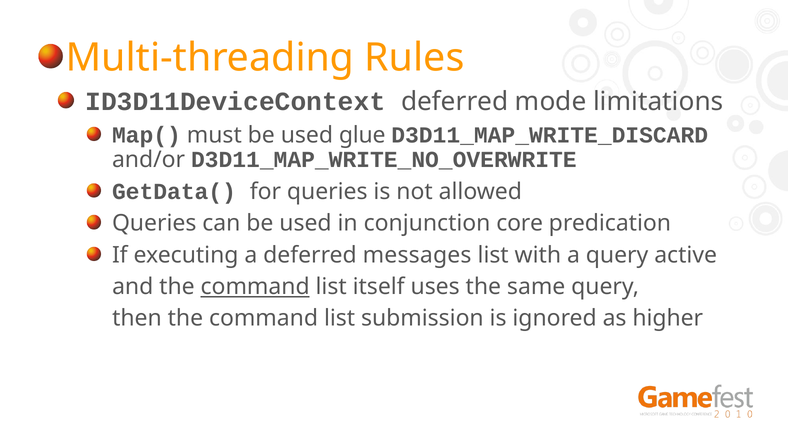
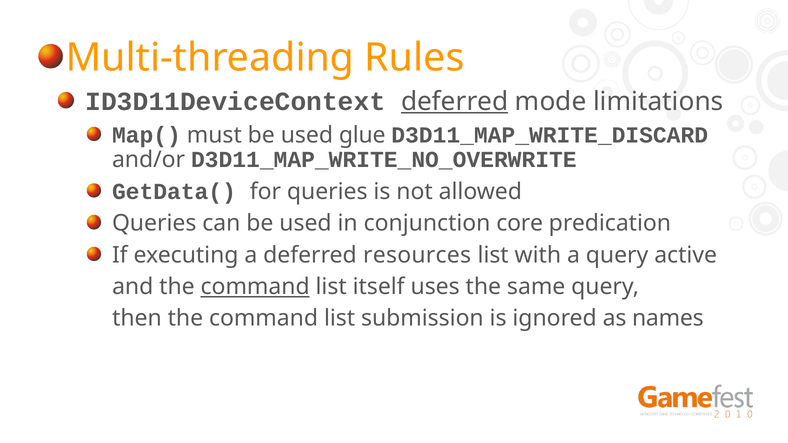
deferred underline: none -> present (455, 102)
messages: messages -> resources (417, 255)
higher: higher -> names (668, 319)
